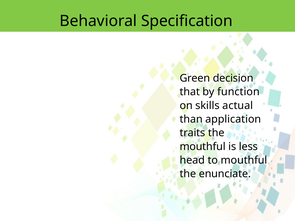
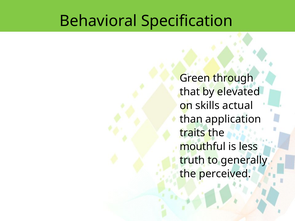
decision: decision -> through (233, 78)
function: function -> elevated (239, 92)
head: head -> truth (192, 160)
to mouthful: mouthful -> generally (244, 160)
enunciate: enunciate -> perceived (225, 174)
